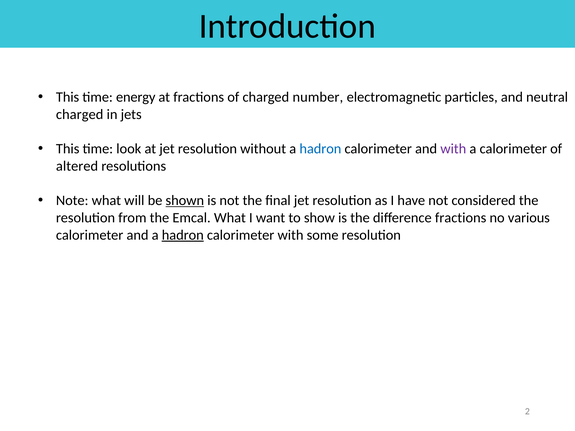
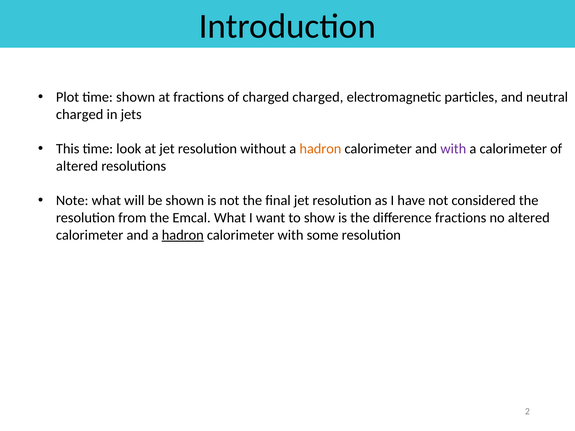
This: This -> Plot (68, 97)
time energy: energy -> shown (136, 97)
charged number: number -> charged (318, 97)
hadron colour: blue -> orange (320, 149)
shown underline: present -> none (185, 201)
no various: various -> altered (529, 218)
